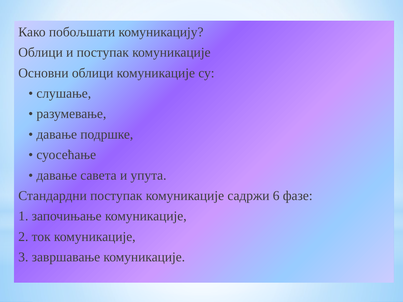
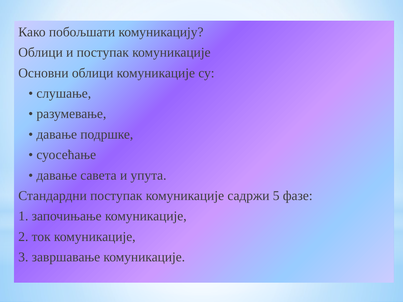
6: 6 -> 5 (276, 196)
